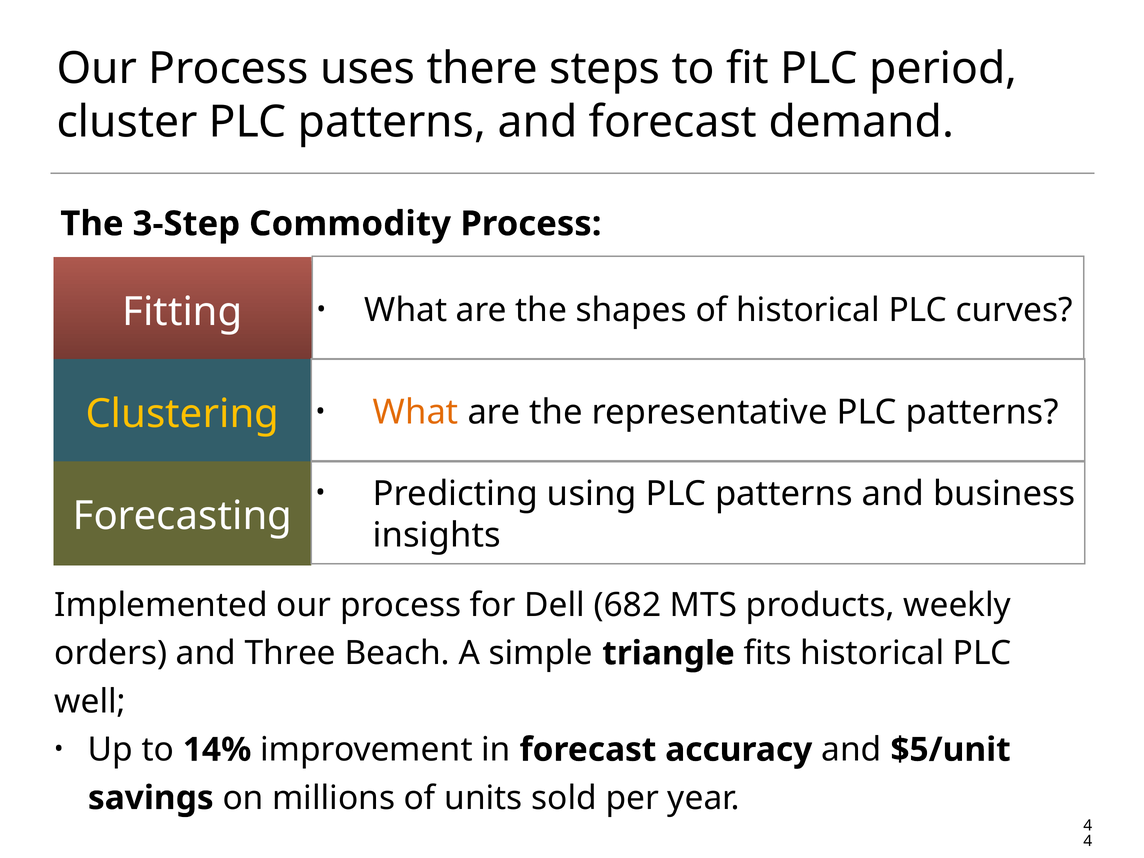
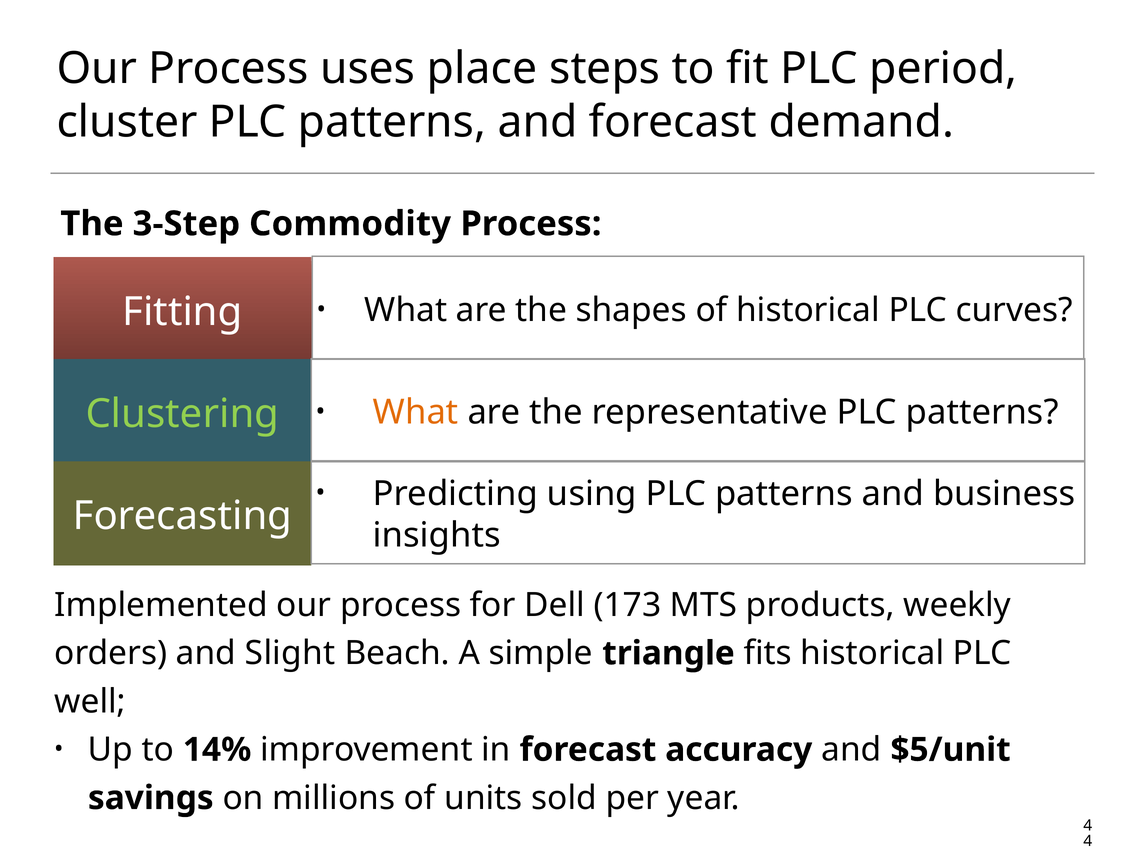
there: there -> place (482, 69)
Clustering colour: yellow -> light green (182, 414)
682: 682 -> 173 (627, 605)
Three: Three -> Slight (290, 653)
